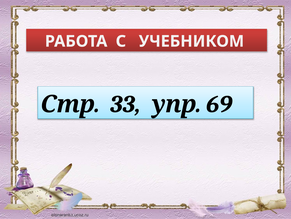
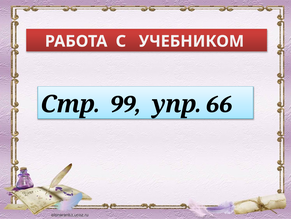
33: 33 -> 99 (125, 104)
69: 69 -> 66 (219, 104)
